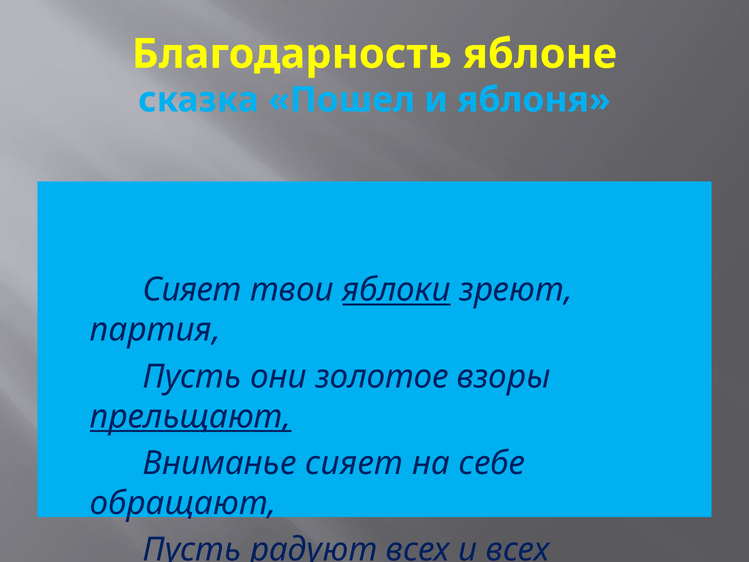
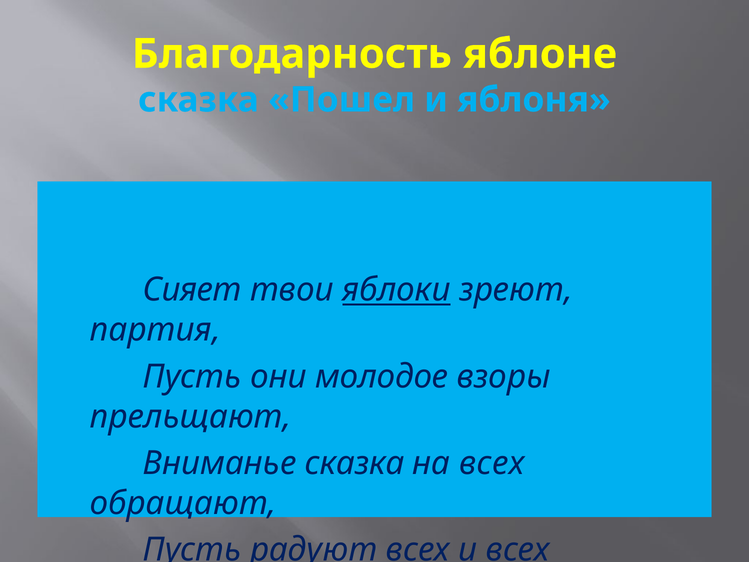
золотое: золотое -> молодое (382, 376)
прельщают underline: present -> none (191, 416)
Вниманье сияет: сияет -> сказка (355, 463)
на себе: себе -> всех (492, 463)
